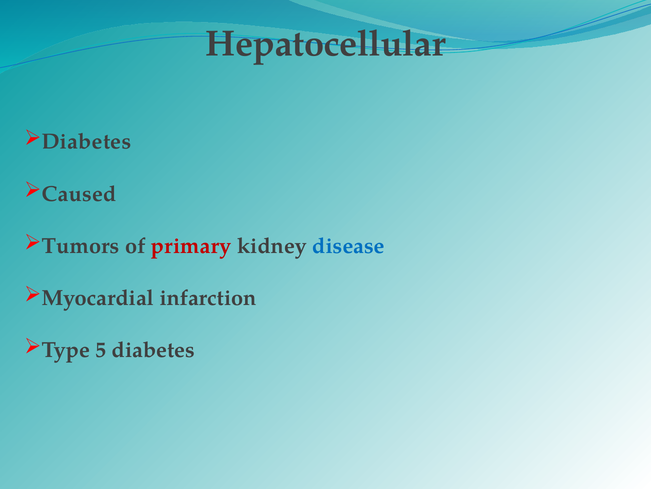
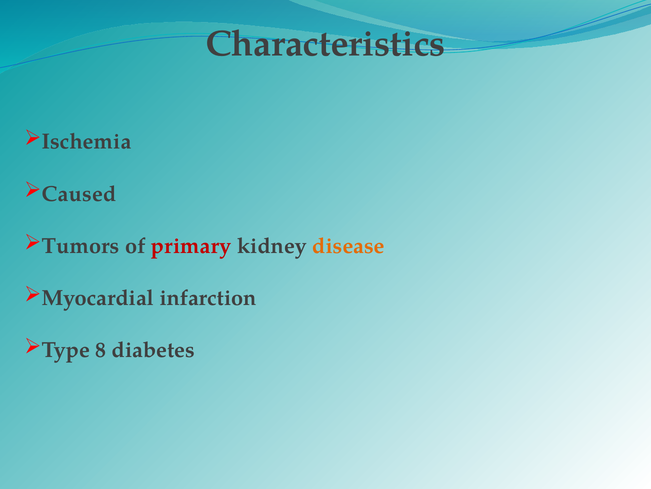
Hepatocellular: Hepatocellular -> Characteristics (326, 44)
Diabetes: Diabetes -> Ischemia (86, 141)
disease colour: blue -> orange (349, 246)
5: 5 -> 8 (101, 350)
